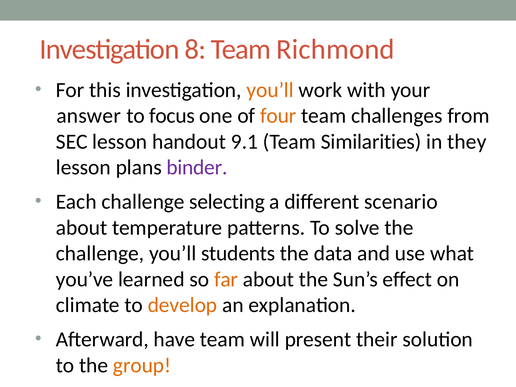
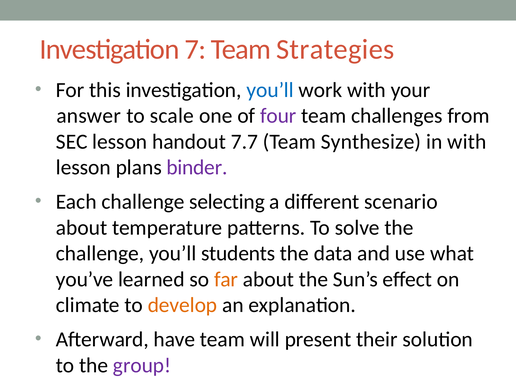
8: 8 -> 7 (195, 49)
Richmond: Richmond -> Strategies (335, 49)
you’ll colour: orange -> blue (270, 90)
focus: focus -> scale (172, 116)
four colour: orange -> purple (278, 116)
9.1: 9.1 -> 7.7 (244, 142)
Similarities: Similarities -> Synthesize (371, 142)
in they: they -> with (467, 142)
group colour: orange -> purple (142, 365)
